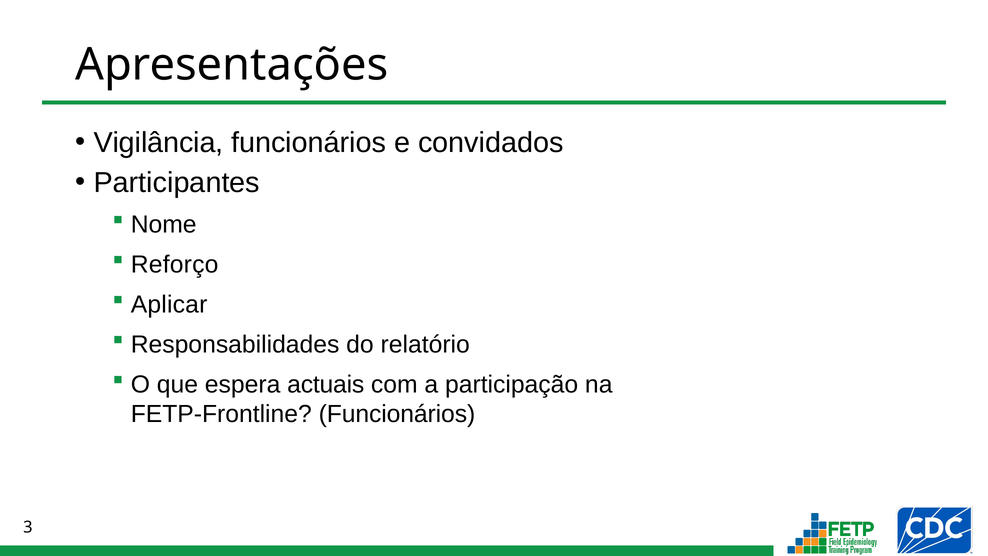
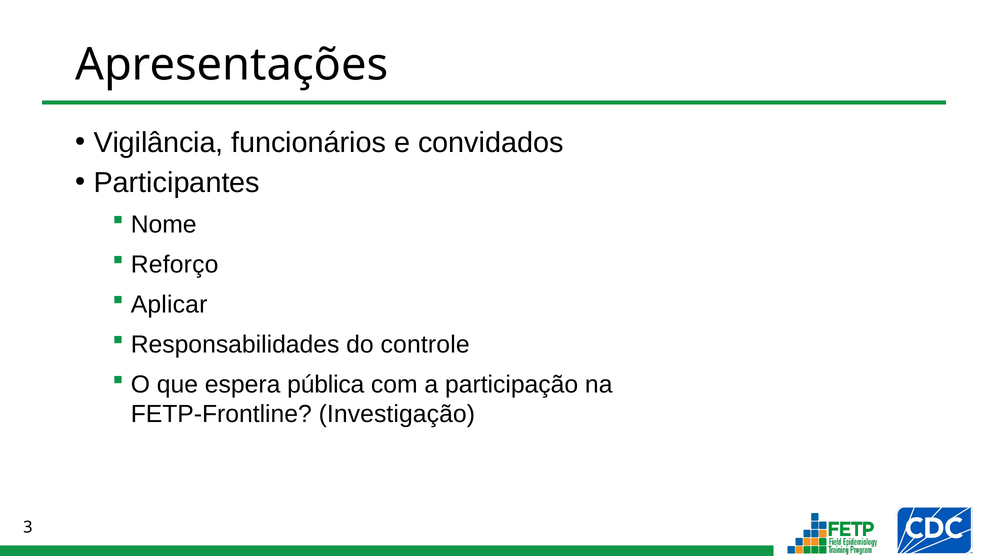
relatório: relatório -> controle (425, 344)
actuais: actuais -> pública (326, 384)
FETP-Frontline Funcionários: Funcionários -> Investigação (397, 414)
